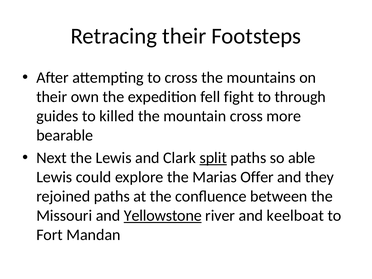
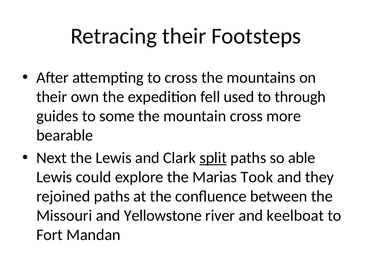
fight: fight -> used (239, 97)
killed: killed -> some (117, 116)
Offer: Offer -> Took (257, 177)
Yellowstone underline: present -> none (163, 216)
